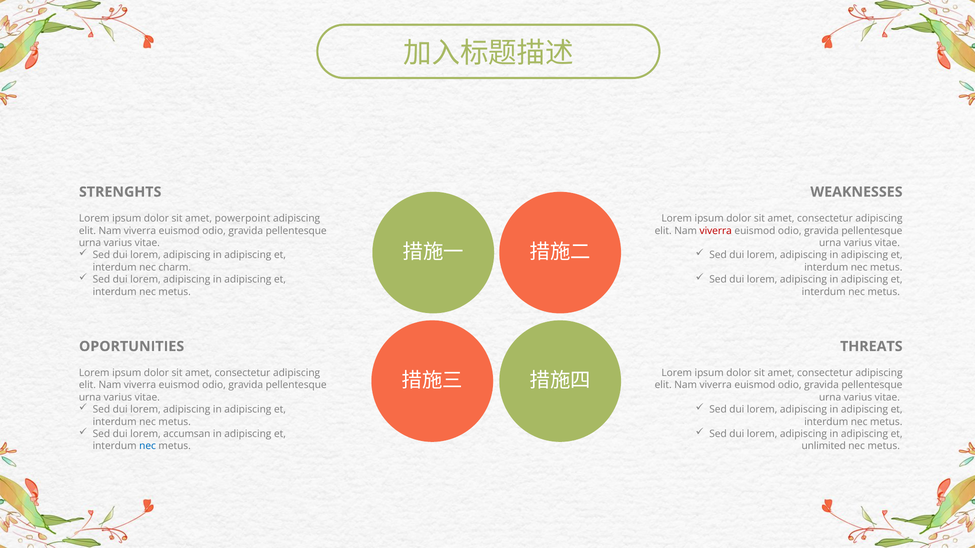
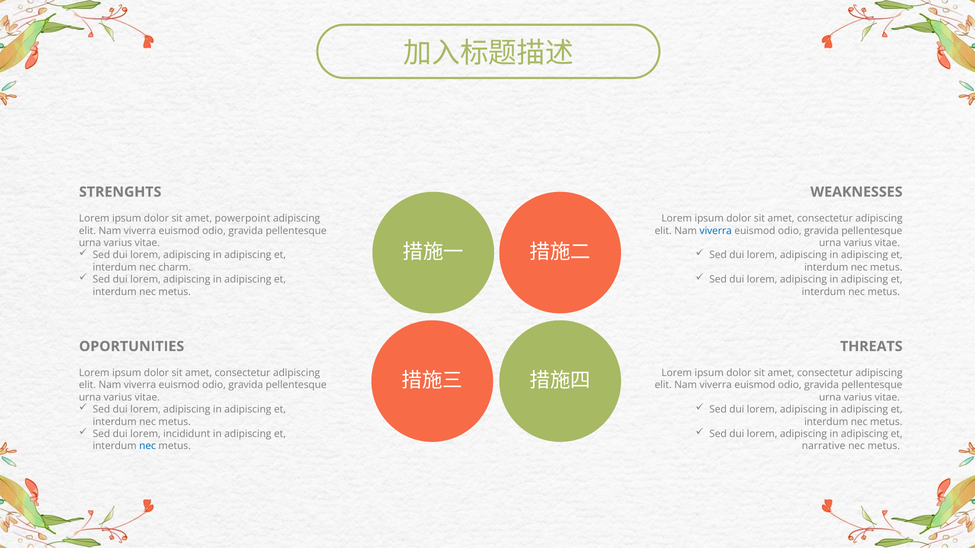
viverra colour: red -> blue (716, 231)
accumsan: accumsan -> incididunt (187, 434)
unlimited: unlimited -> narrative (824, 447)
